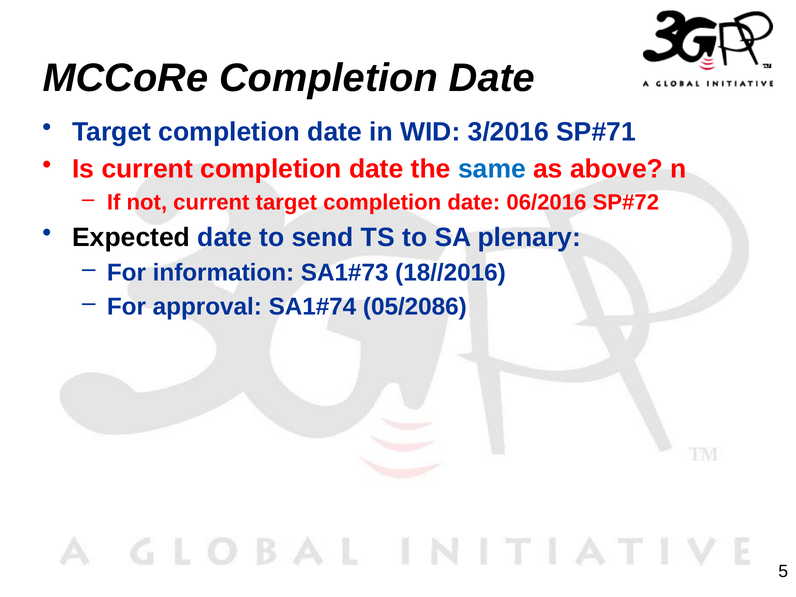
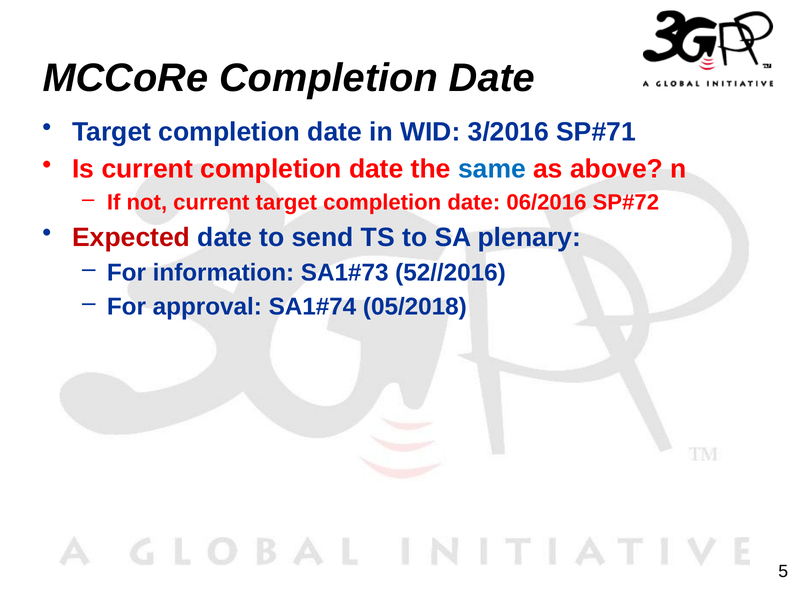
Expected colour: black -> red (131, 237)
18//2016: 18//2016 -> 52//2016 (450, 272)
05/2086: 05/2086 -> 05/2018 (415, 307)
